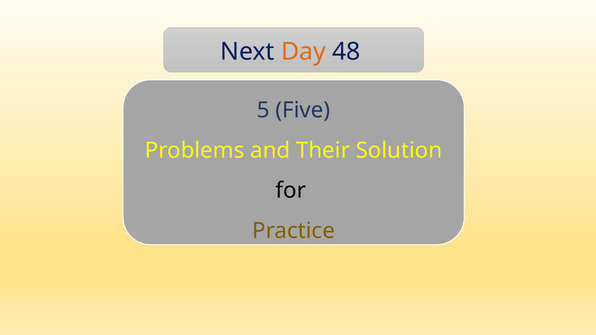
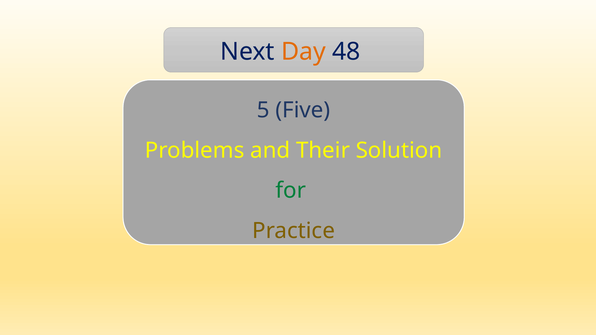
for colour: black -> green (291, 191)
